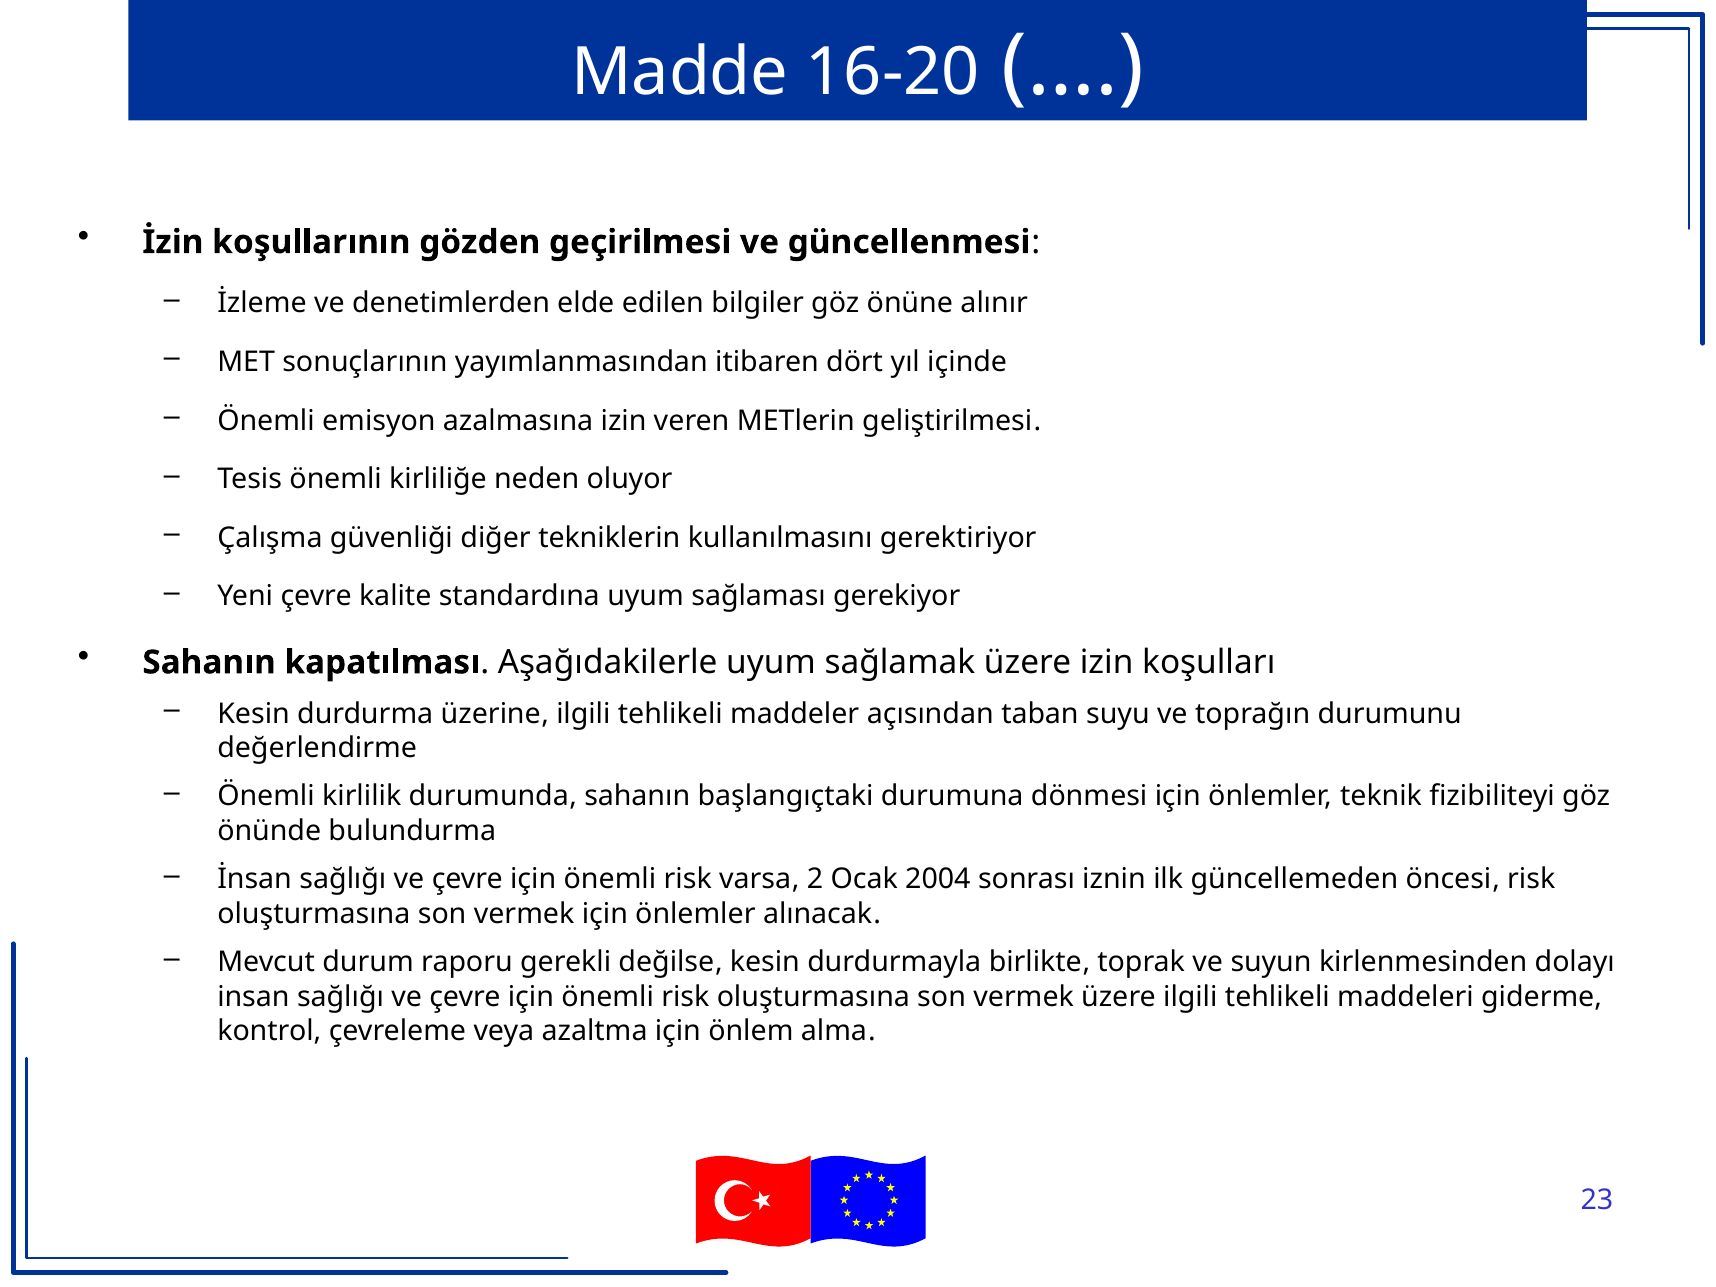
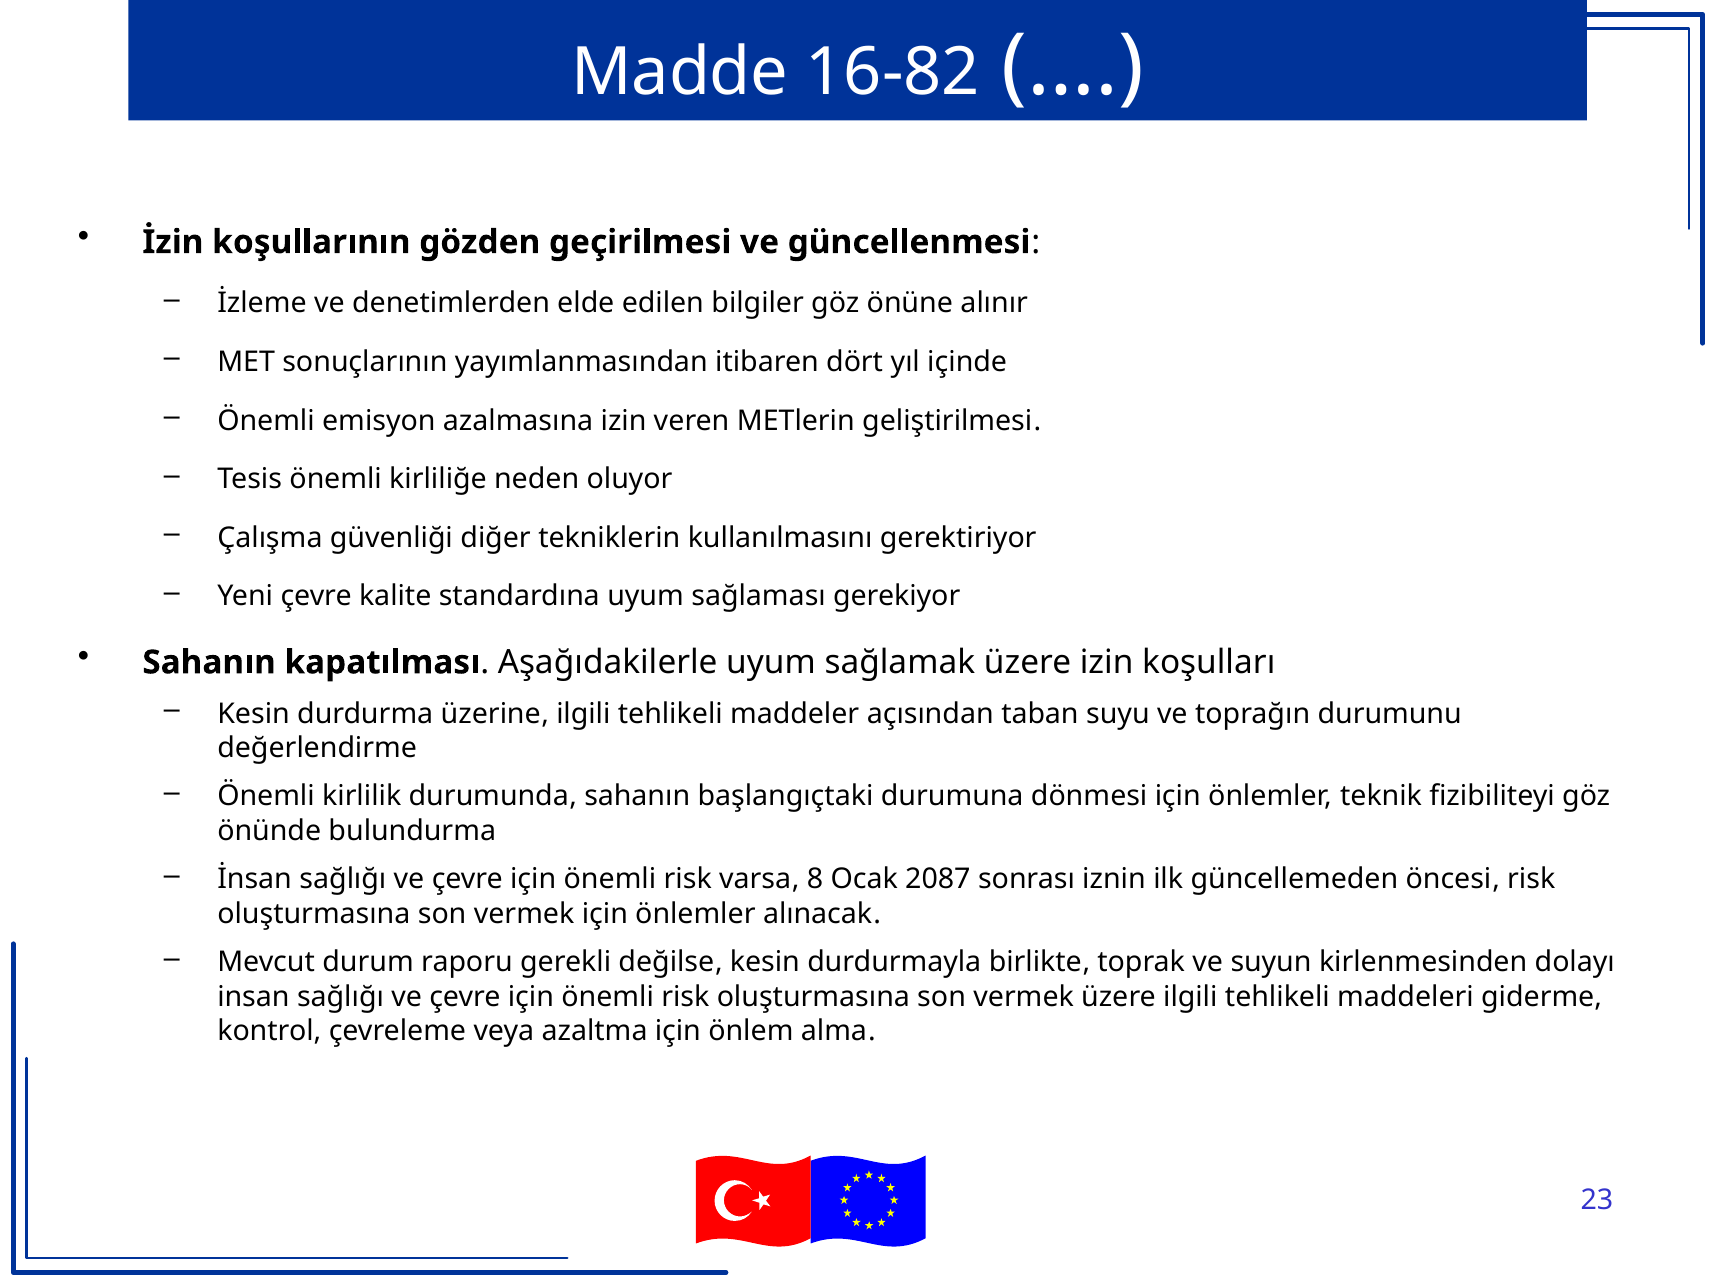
16-20: 16-20 -> 16-82 (893, 72)
2: 2 -> 8 (815, 880)
2004: 2004 -> 2087 (938, 880)
